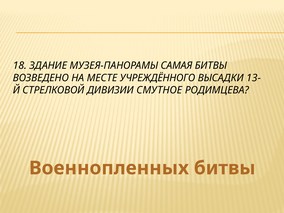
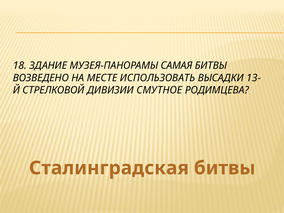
УЧРЕЖДЁННОГО: УЧРЕЖДЁННОГО -> ИСПОЛЬЗОВАТЬ (158, 78)
Военнопленных: Военнопленных -> Сталинградская (109, 168)
